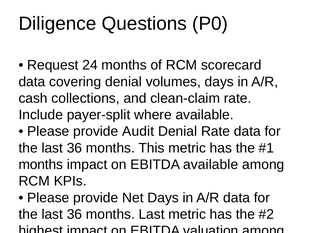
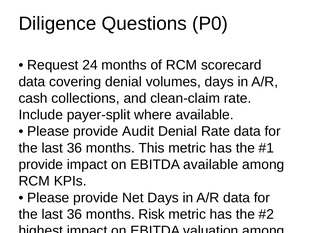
months: months -> provide (41, 164)
months Last: Last -> Risk (152, 214)
